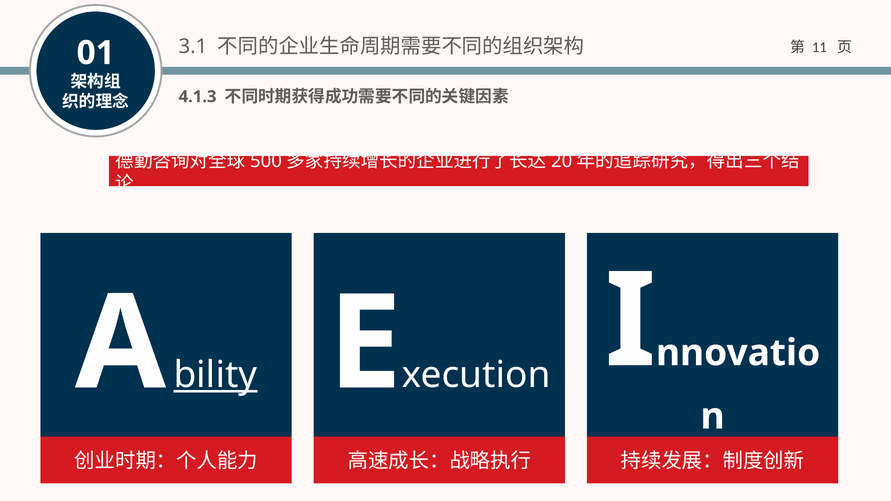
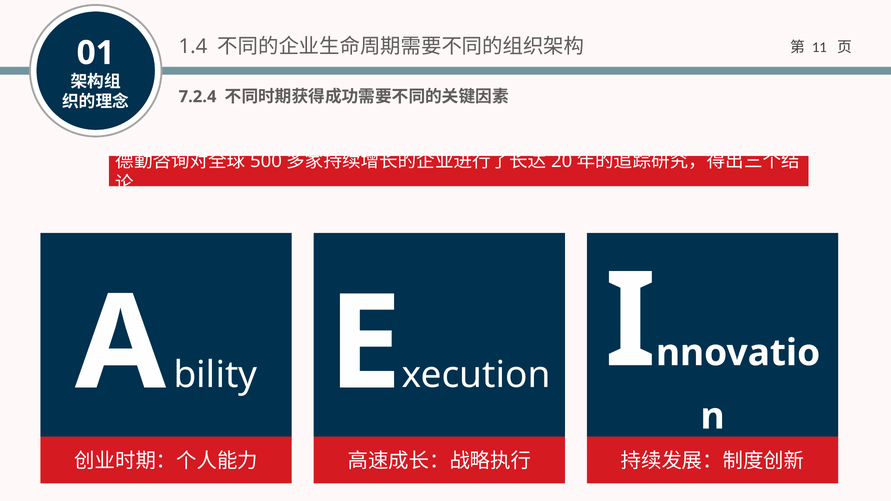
3.1: 3.1 -> 1.4 (193, 47)
4.1.3: 4.1.3 -> 7.2.4 (198, 97)
bility underline: present -> none (215, 375)
